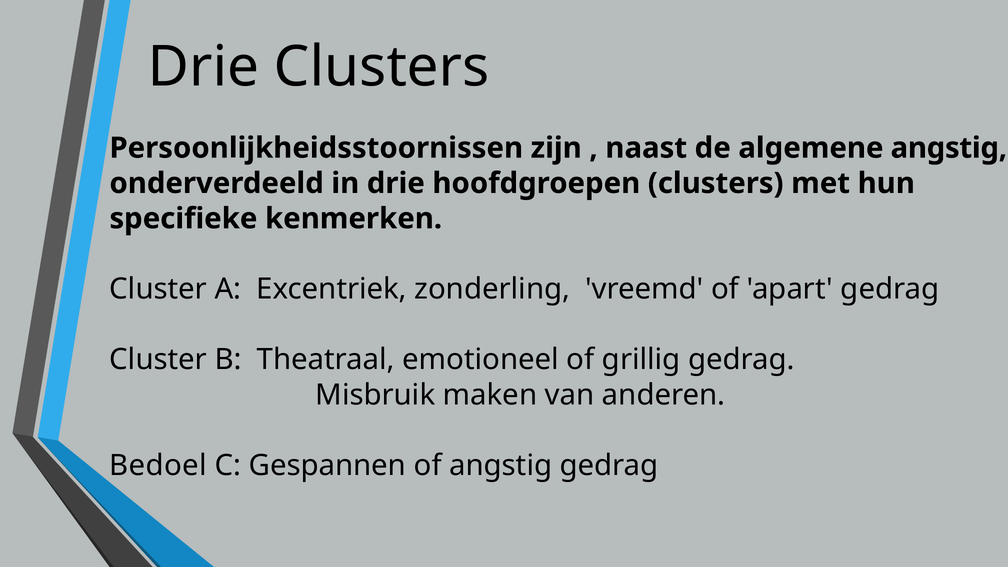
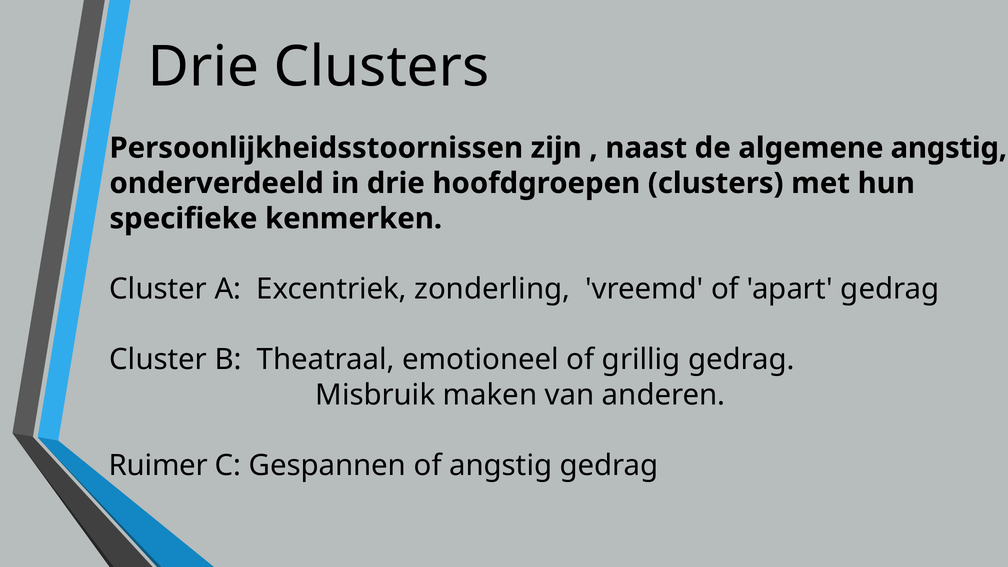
Bedoel: Bedoel -> Ruimer (158, 466)
